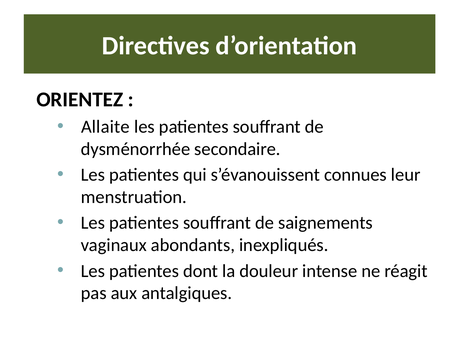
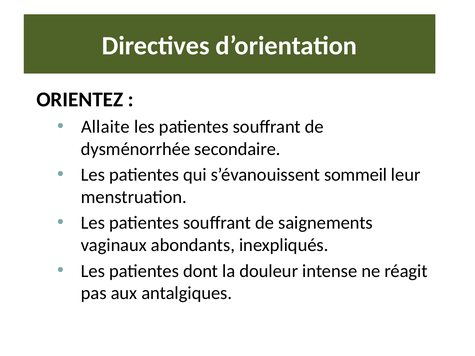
connues: connues -> sommeil (356, 175)
